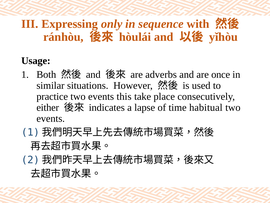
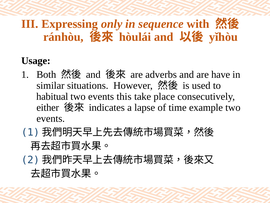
once: once -> have (221, 74)
practice: practice -> habitual (52, 96)
habitual: habitual -> example (206, 107)
